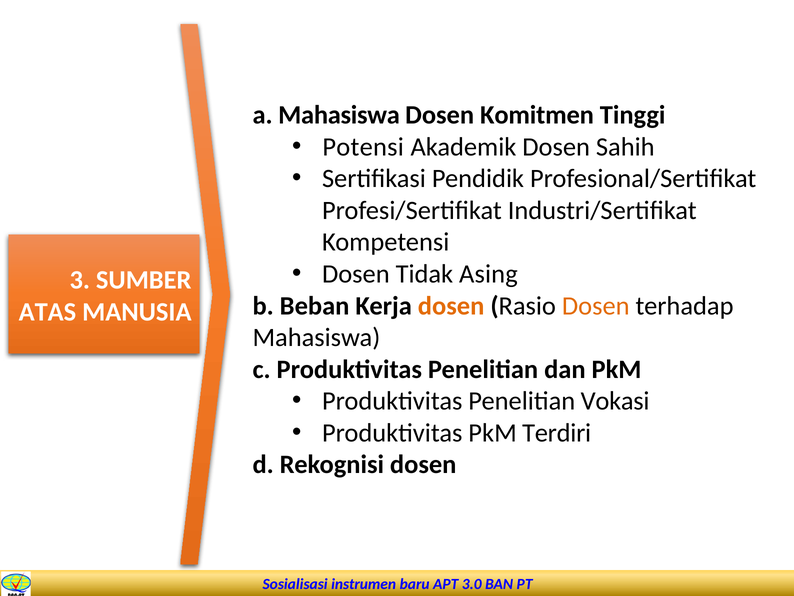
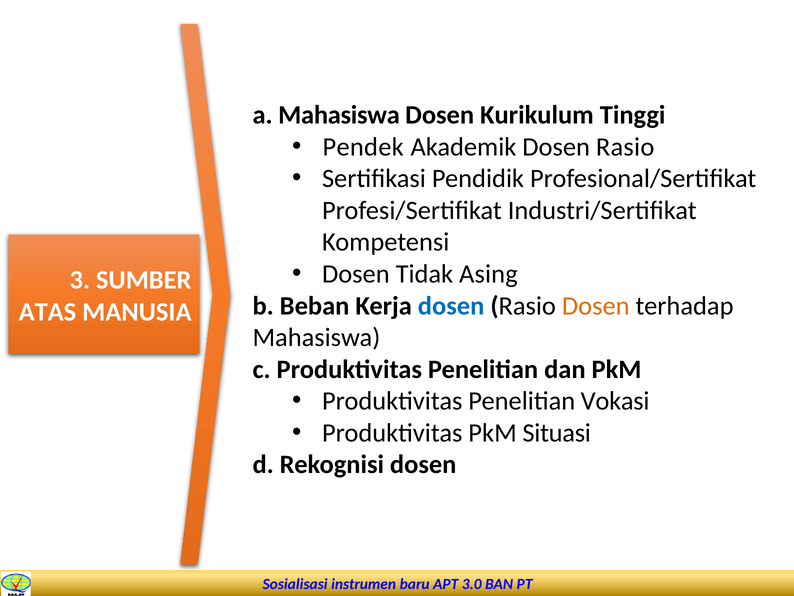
Komitmen: Komitmen -> Kurikulum (537, 115)
Potensi: Potensi -> Pendek (363, 147)
Akademik Dosen Sahih: Sahih -> Rasio (625, 147)
dosen colour: orange -> blue (451, 306)
Terdiri: Terdiri -> Situasi (557, 433)
